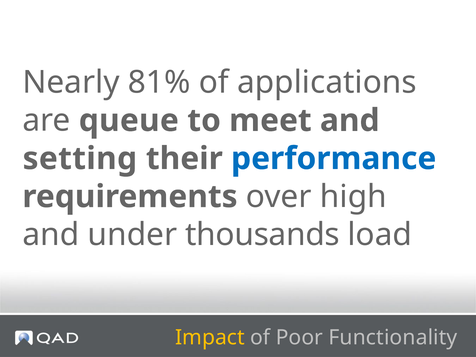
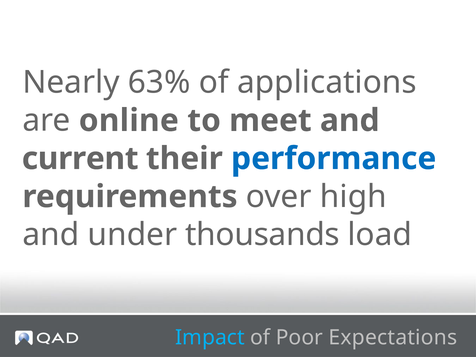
81%: 81% -> 63% (159, 82)
queue: queue -> online (129, 121)
setting: setting -> current (80, 159)
Impact colour: yellow -> light blue (210, 338)
Functionality: Functionality -> Expectations (393, 338)
